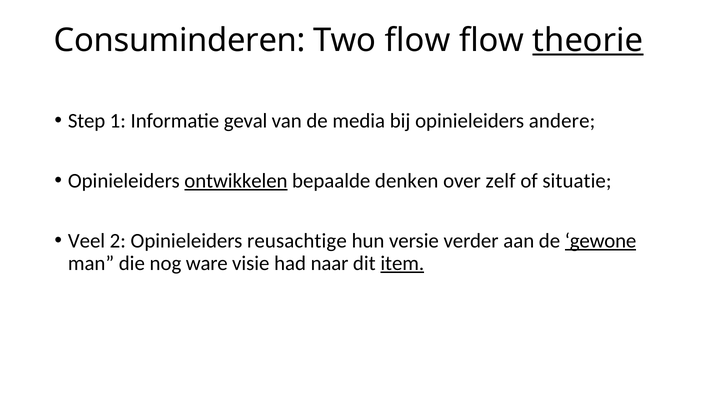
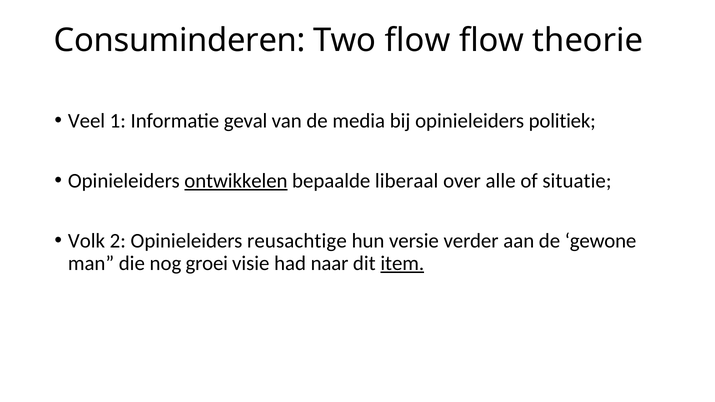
theorie underline: present -> none (588, 40)
Step: Step -> Veel (87, 121)
andere: andere -> politiek (562, 121)
denken: denken -> liberaal (407, 181)
zelf: zelf -> alle (501, 181)
Veel: Veel -> Volk (86, 241)
gewone underline: present -> none (601, 241)
ware: ware -> groei (207, 263)
